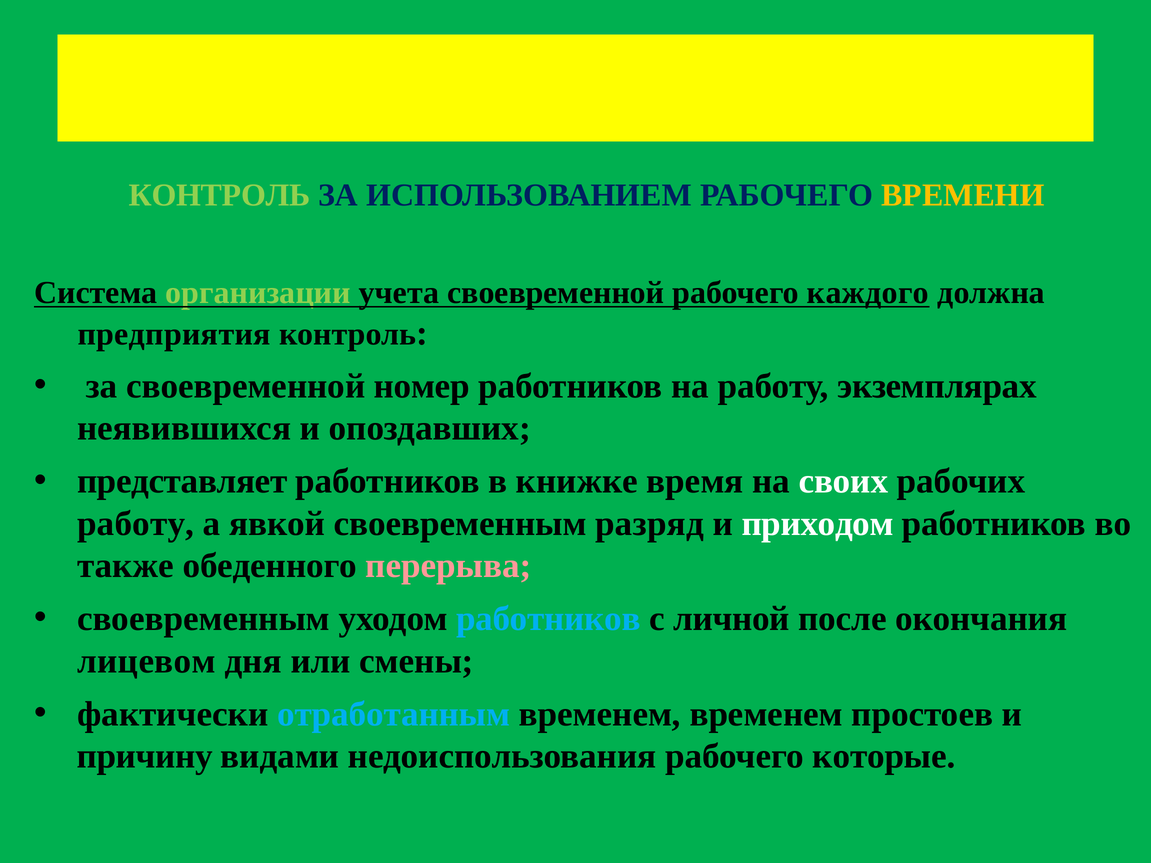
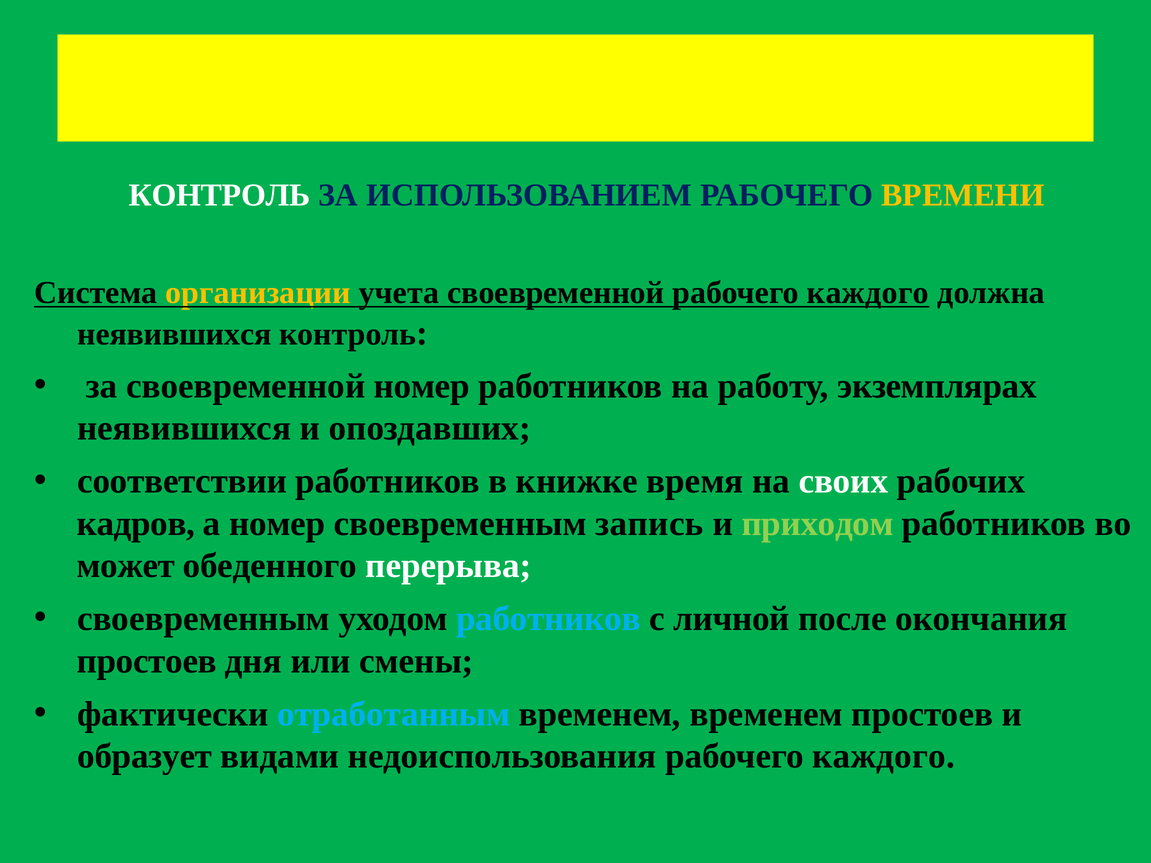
КОНТРОЛЬ colour: light green -> white (220, 195)
организации colour: light green -> yellow (258, 293)
предприятия: предприятия -> неявившихся (174, 334)
представляет: представляет -> соответствии (182, 481)
работу: работу -> кадров (136, 524)
а явкой: явкой -> номер (277, 524)
разряд: разряд -> запись (649, 524)
приходом colour: white -> light green (818, 524)
также: также -> может (126, 566)
перерыва colour: pink -> white (448, 566)
лицевом: лицевом -> простоев (147, 661)
причину: причину -> образует (145, 756)
недоиспользования рабочего которые: которые -> каждого (884, 756)
